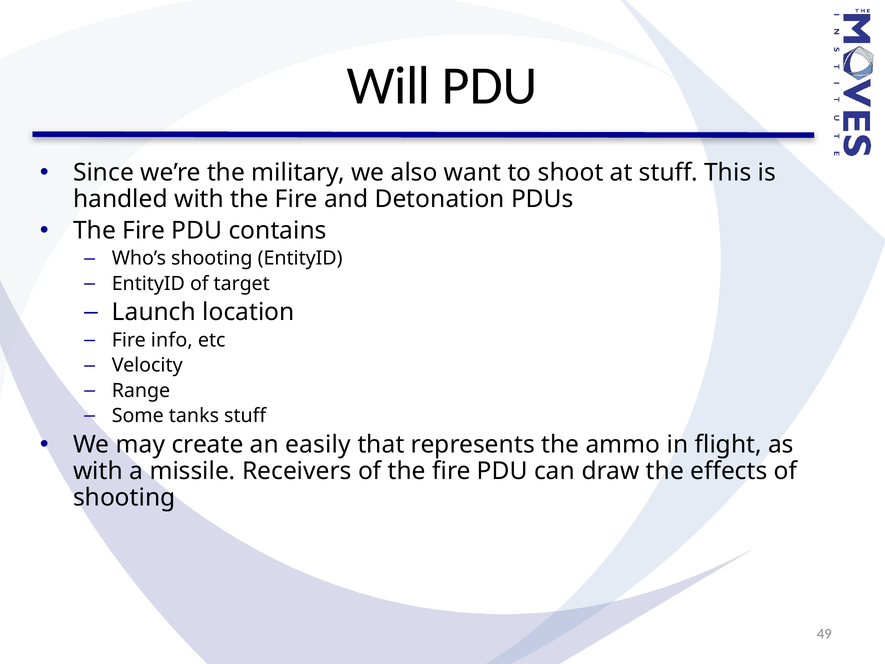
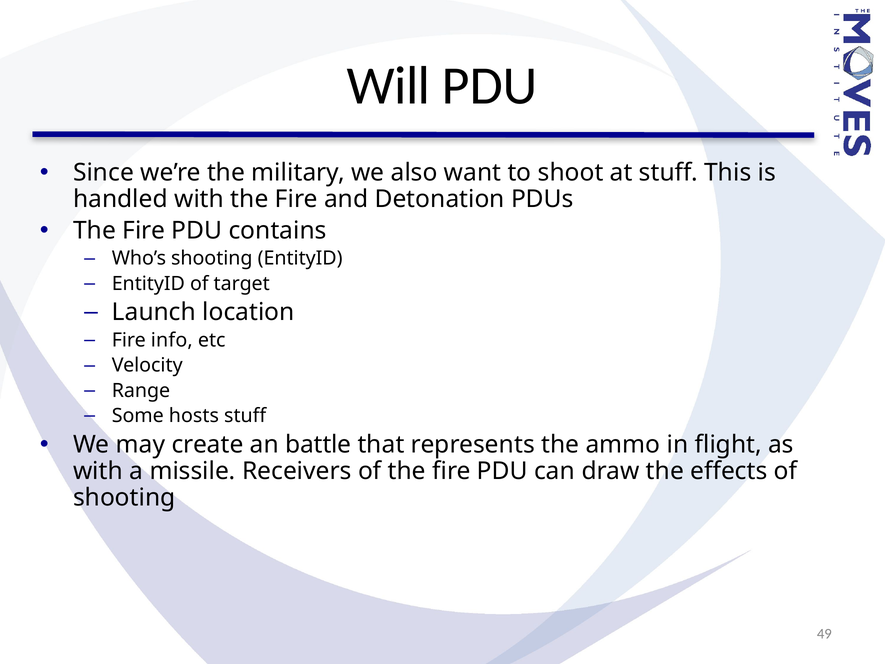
tanks: tanks -> hosts (194, 416)
easily: easily -> battle (318, 444)
